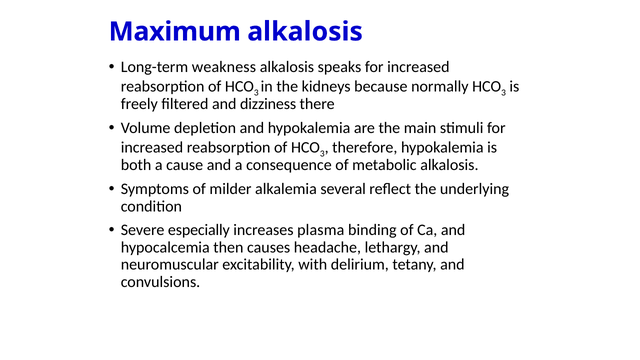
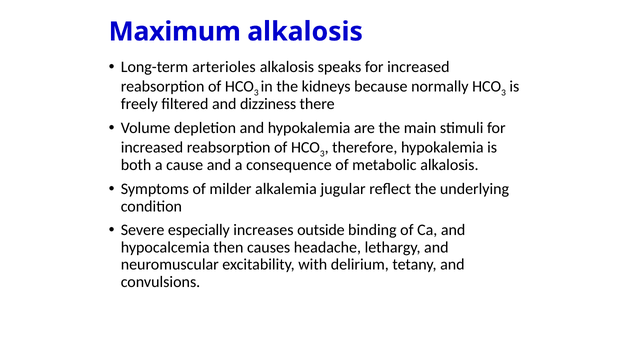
weakness: weakness -> arterioles (224, 67)
several: several -> jugular (343, 189)
plasma: plasma -> outside (321, 230)
